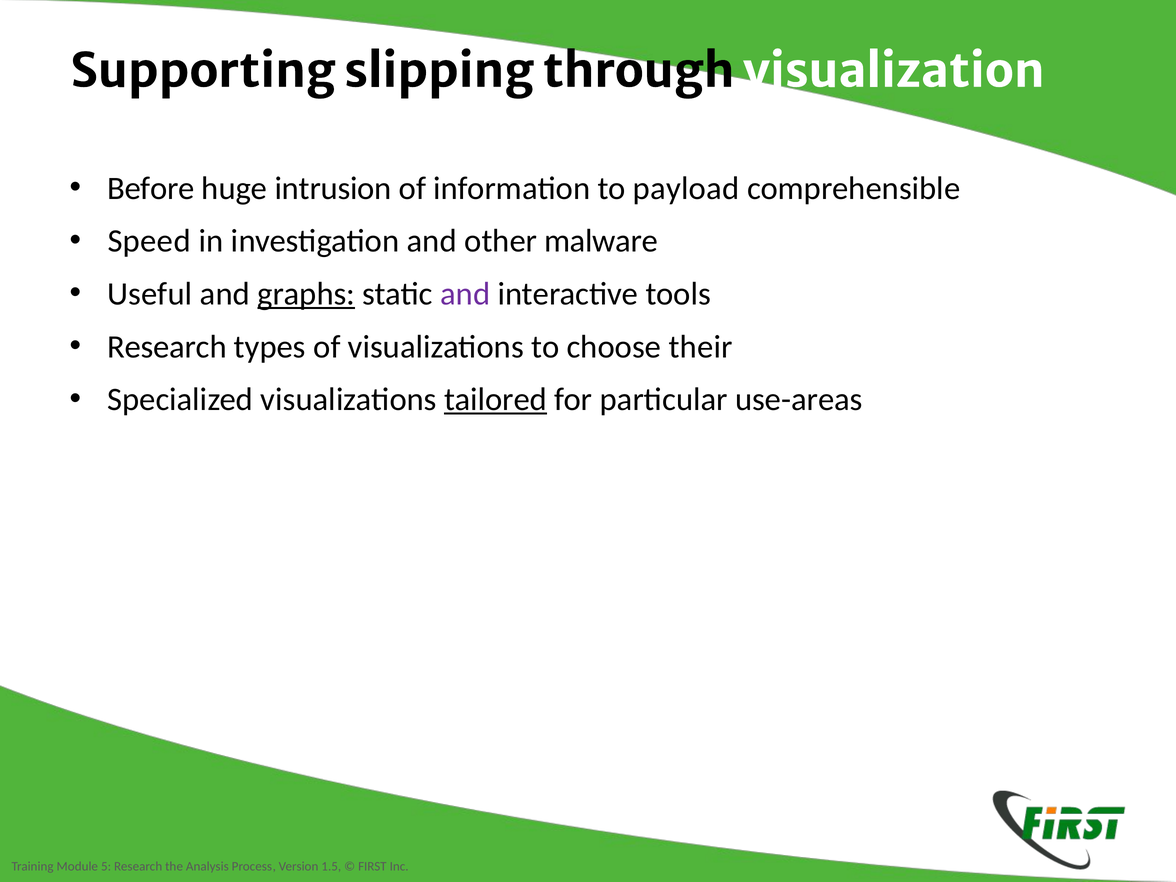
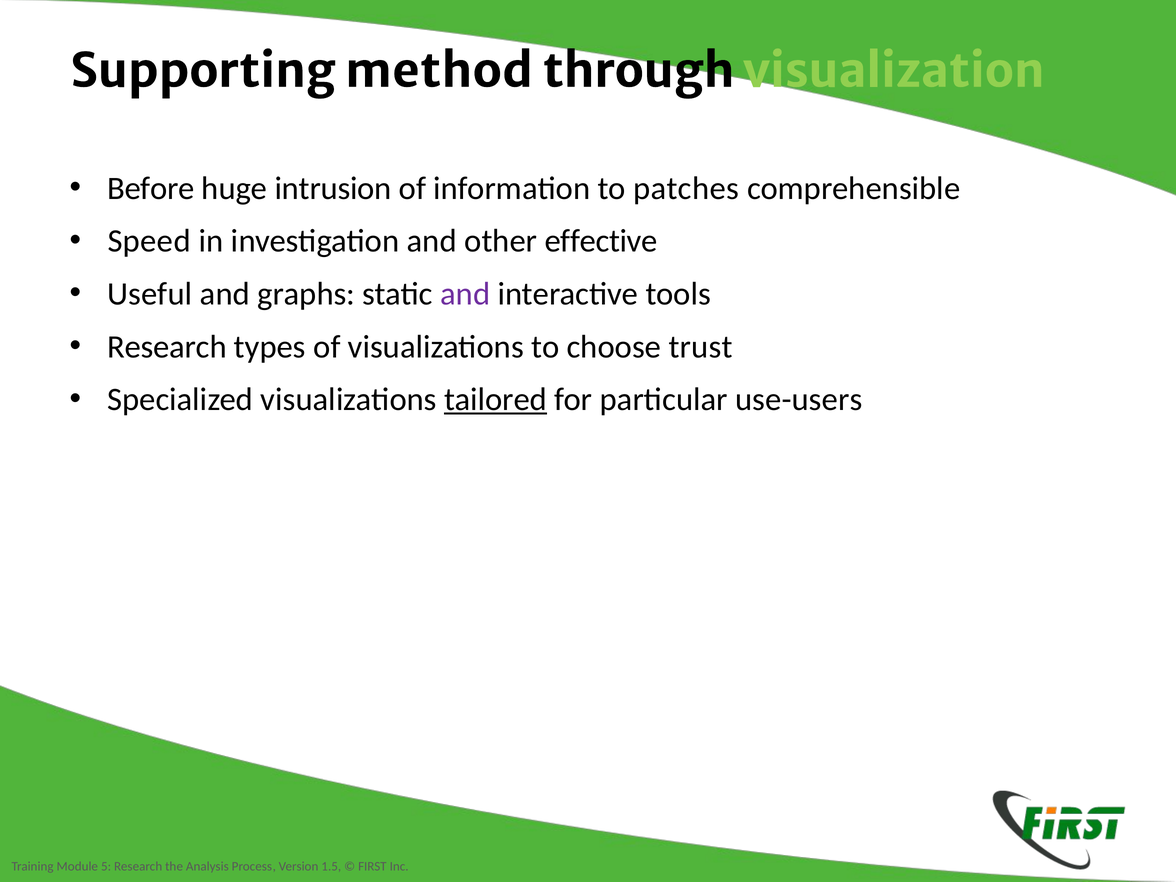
slipping: slipping -> method (439, 71)
visualization colour: white -> light green (894, 71)
payload: payload -> patches (686, 188)
malware: malware -> effective (601, 241)
graphs underline: present -> none (306, 294)
their: their -> trust (701, 347)
use-areas: use-areas -> use-users (799, 400)
